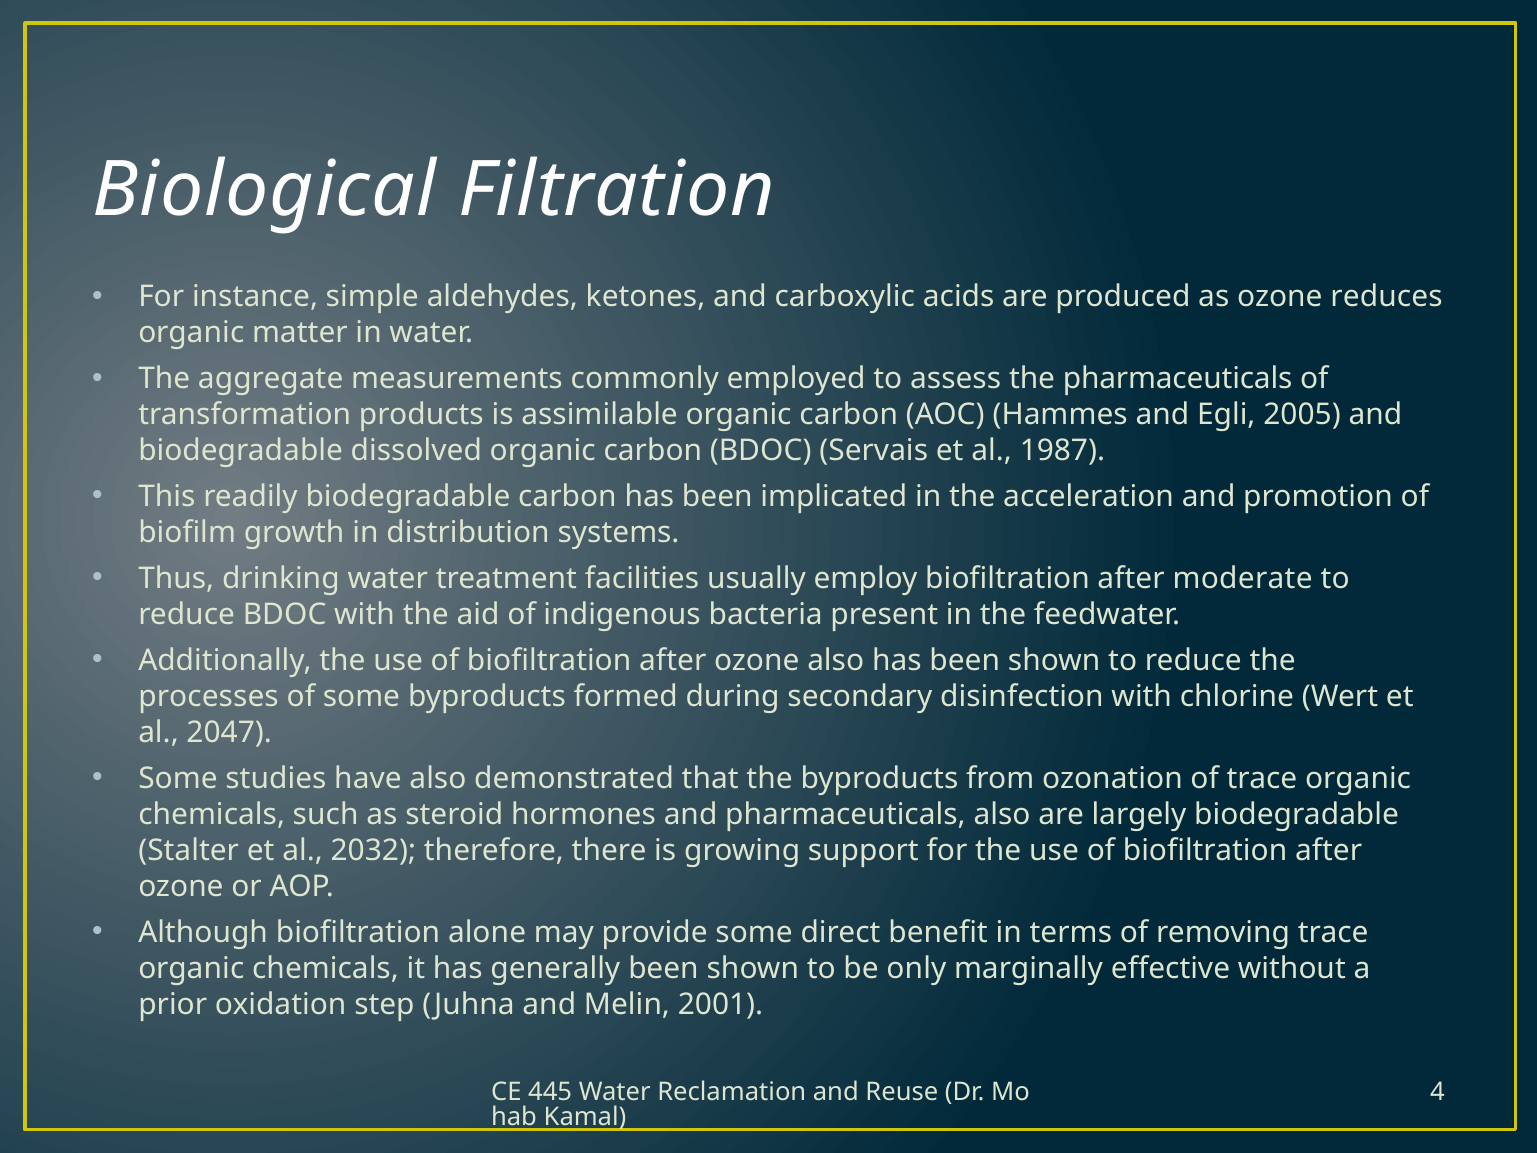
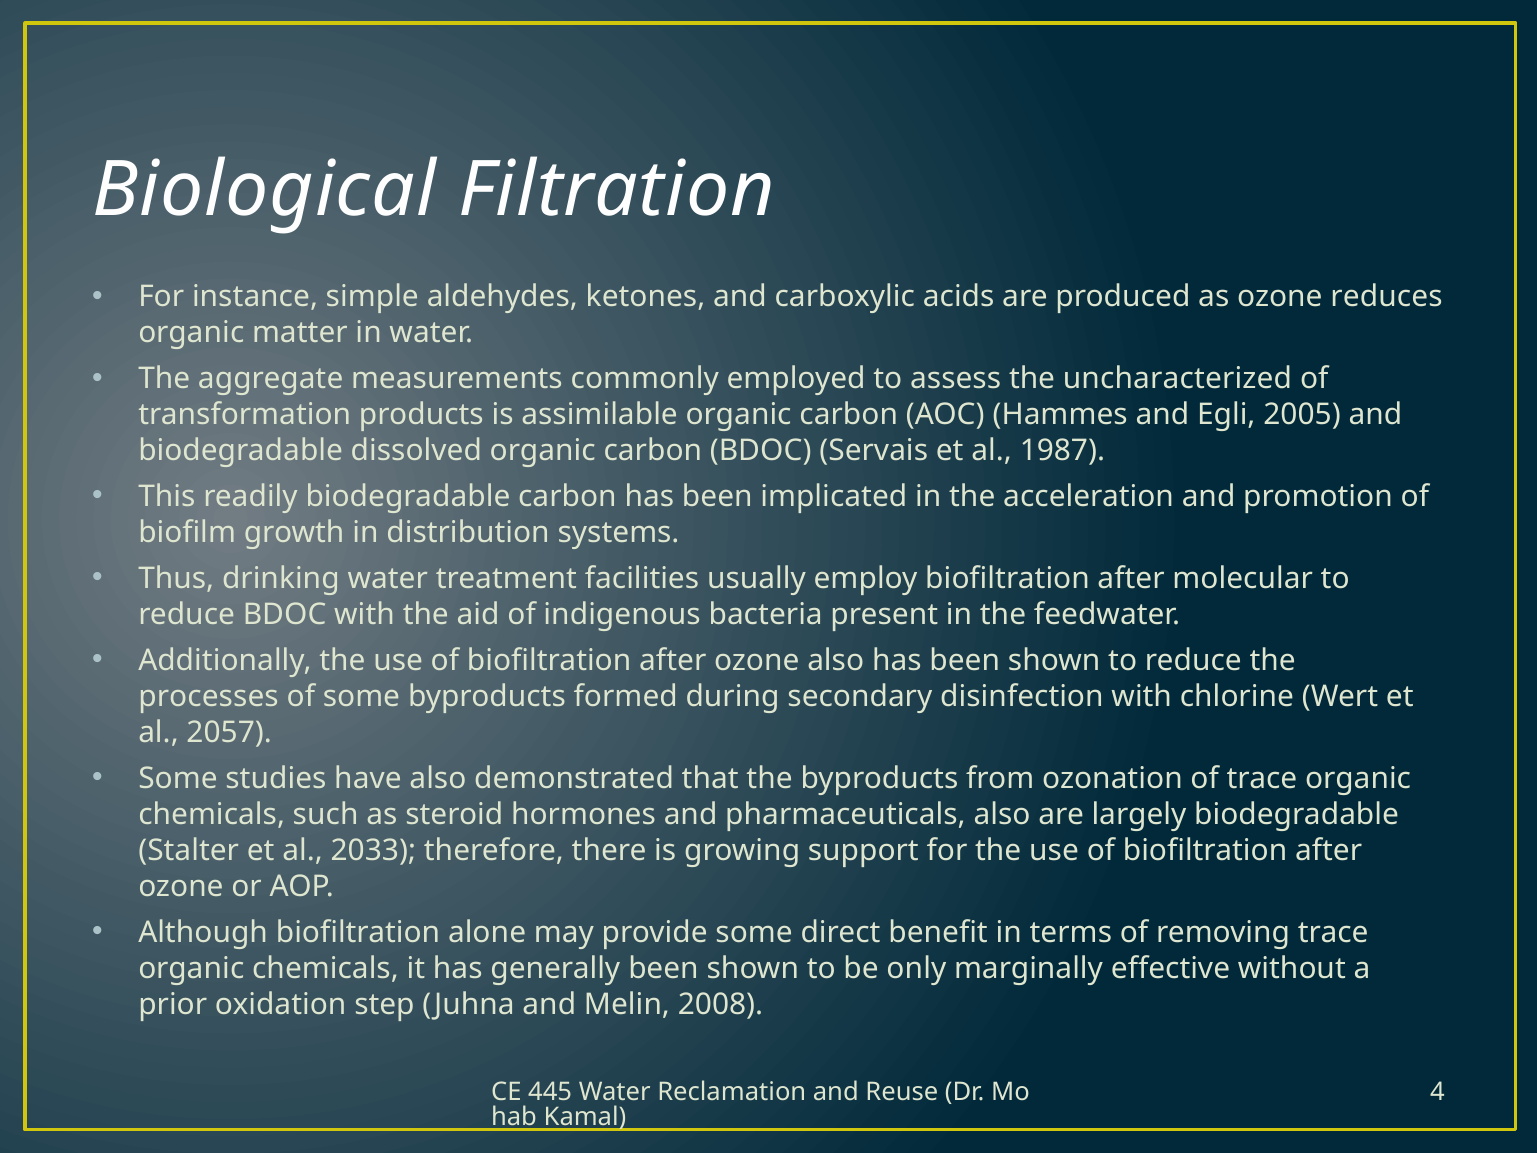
the pharmaceuticals: pharmaceuticals -> uncharacterized (1177, 379)
moderate: moderate -> molecular (1243, 579)
2047: 2047 -> 2057 (229, 732)
2032: 2032 -> 2033 (373, 850)
2001: 2001 -> 2008 (721, 1004)
